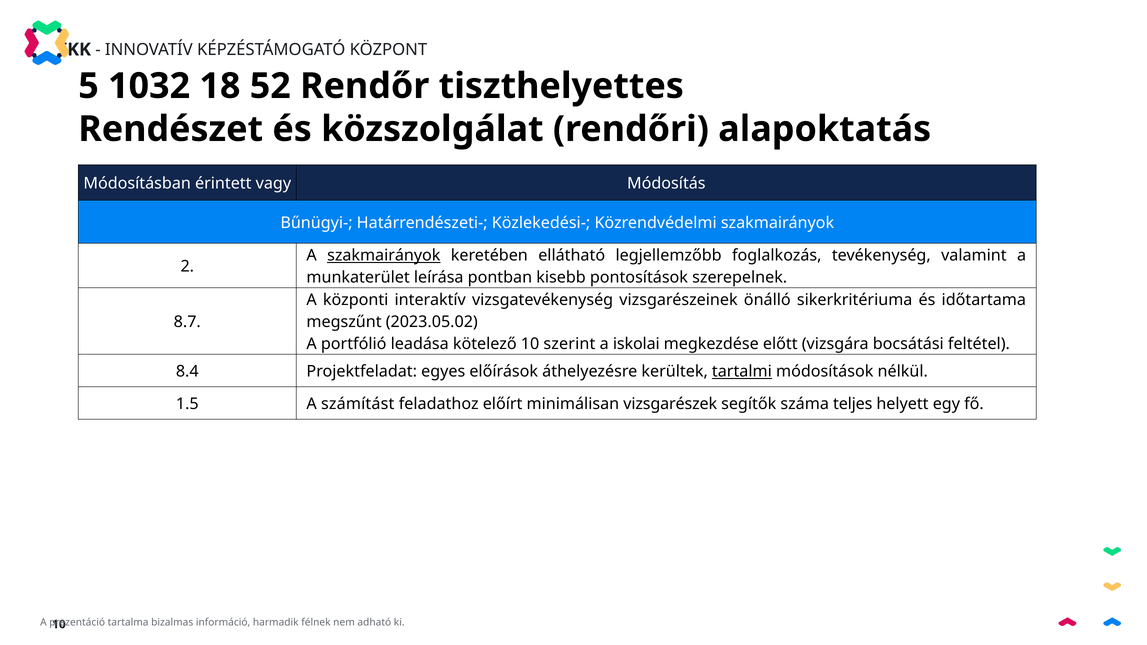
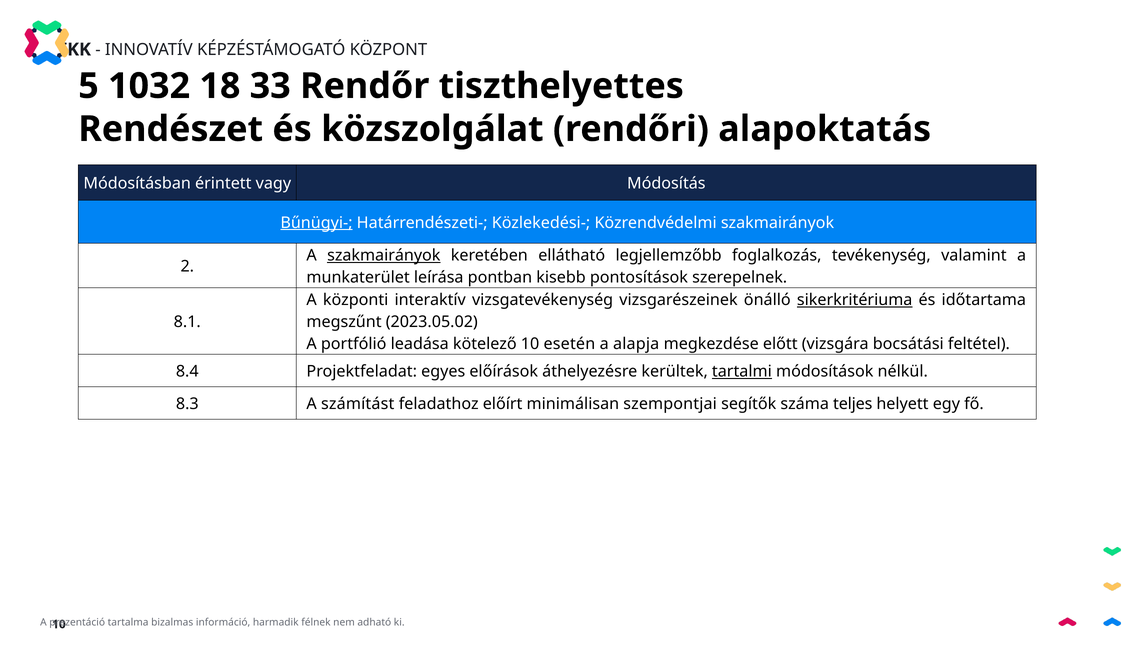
52: 52 -> 33 (270, 86)
Bűnügyi- underline: none -> present (316, 223)
sikerkritériuma underline: none -> present (855, 300)
8.7: 8.7 -> 8.1 (187, 322)
szerint: szerint -> esetén (569, 344)
iskolai: iskolai -> alapja (636, 344)
1.5: 1.5 -> 8.3 (187, 404)
vizsgarészek: vizsgarészek -> szempontjai (670, 404)
